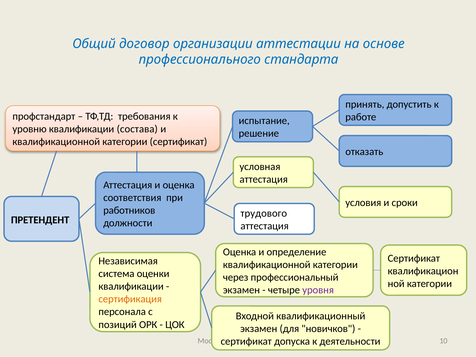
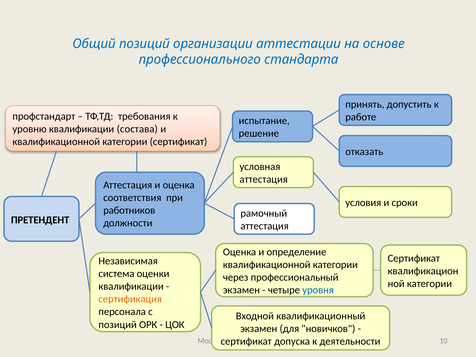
Общий договор: договор -> позиций (144, 44)
трудового: трудового -> рамочный (264, 213)
уровня colour: purple -> blue (318, 290)
